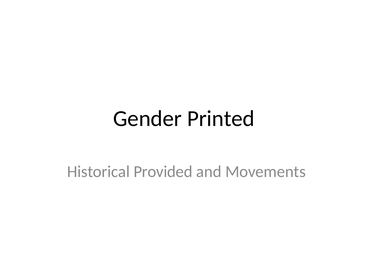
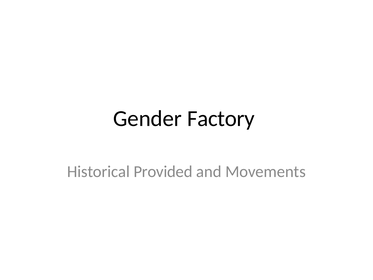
Printed: Printed -> Factory (221, 118)
